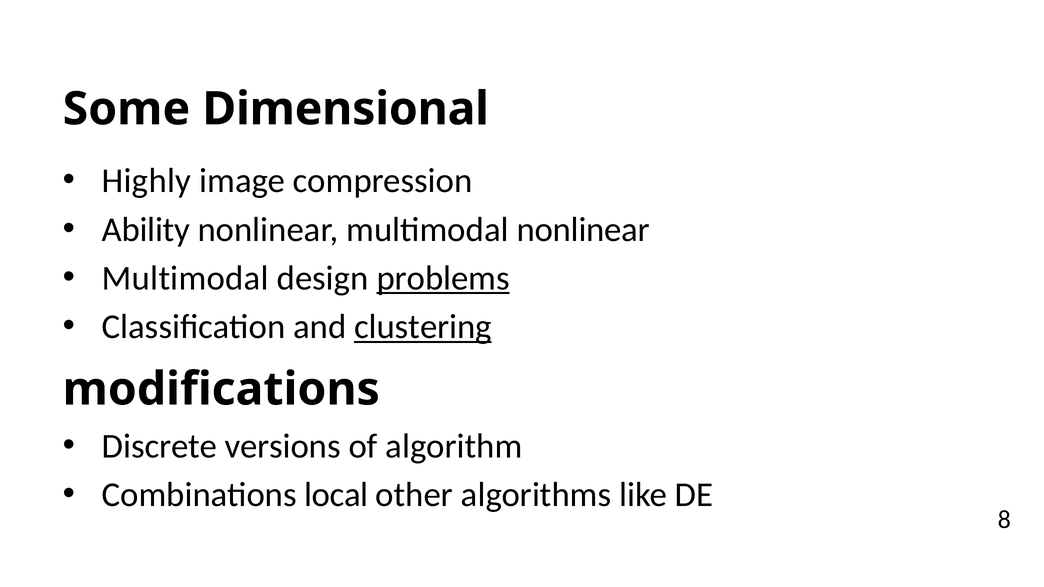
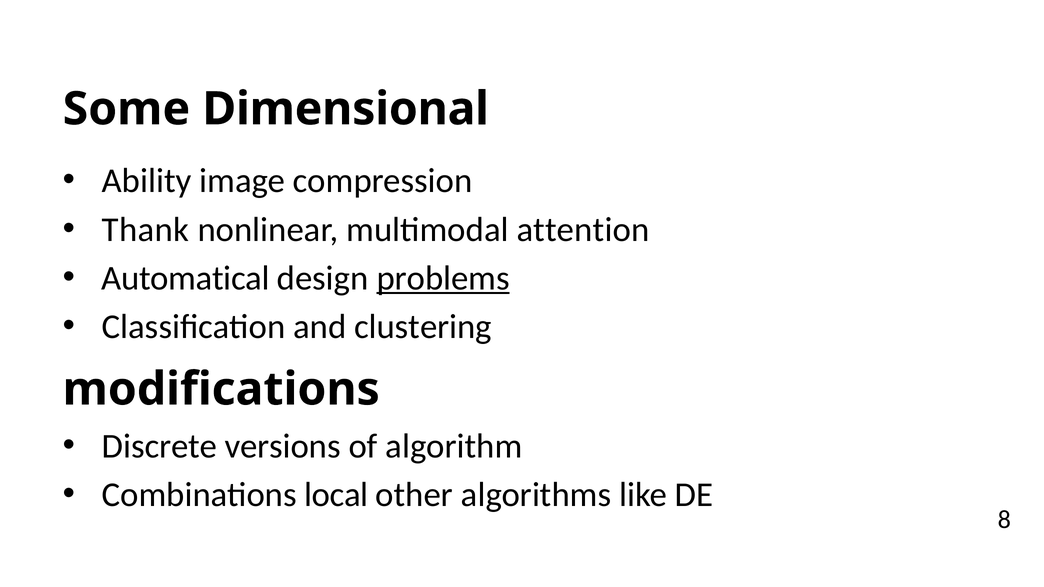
Highly: Highly -> Ability (147, 181)
Ability: Ability -> Thank (146, 230)
multimodal nonlinear: nonlinear -> attention (583, 230)
Multimodal: Multimodal -> Automatical (186, 278)
clustering underline: present -> none (423, 327)
